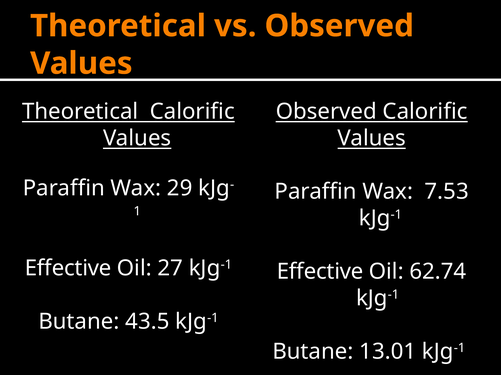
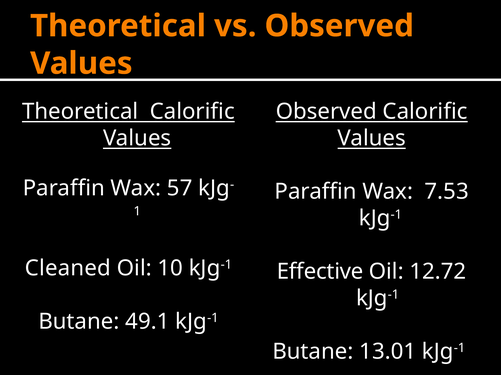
29: 29 -> 57 (180, 189)
Effective: Effective -> Cleaned (68, 269)
27: 27 -> 10 (170, 269)
62.74: 62.74 -> 12.72 (438, 272)
43.5: 43.5 -> 49.1 (147, 322)
